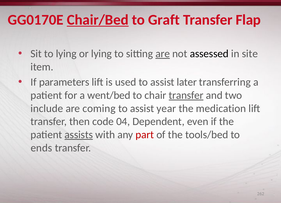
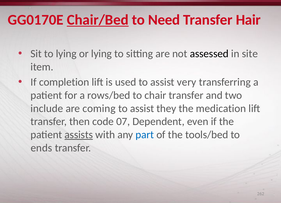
Graft: Graft -> Need (164, 20)
Flap: Flap -> Hair (248, 20)
are underline: present -> none (163, 54)
parameters: parameters -> completion (64, 82)
later: later -> very (187, 82)
went/bed: went/bed -> rows/bed (109, 95)
transfer underline: present -> none (186, 95)
year: year -> they (166, 108)
04: 04 -> 07 (123, 121)
part colour: red -> blue (145, 134)
